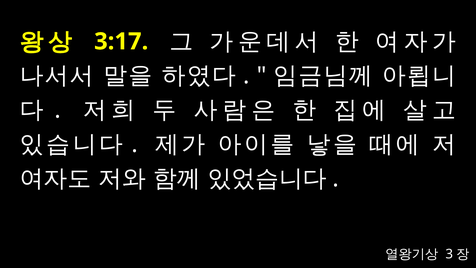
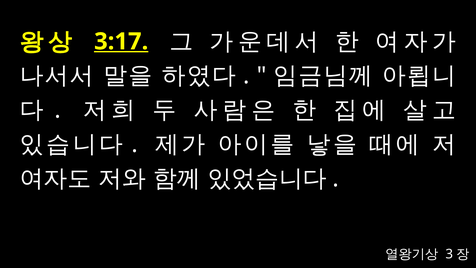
3:17 underline: none -> present (121, 41)
